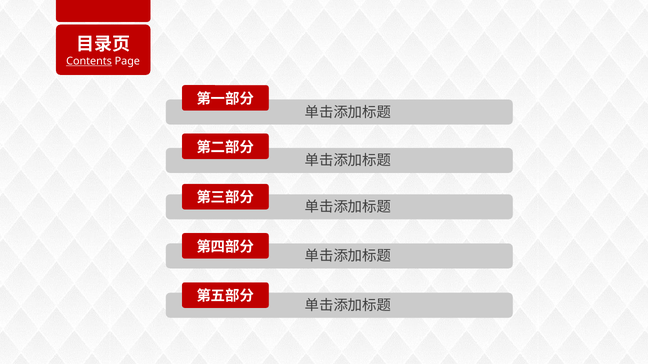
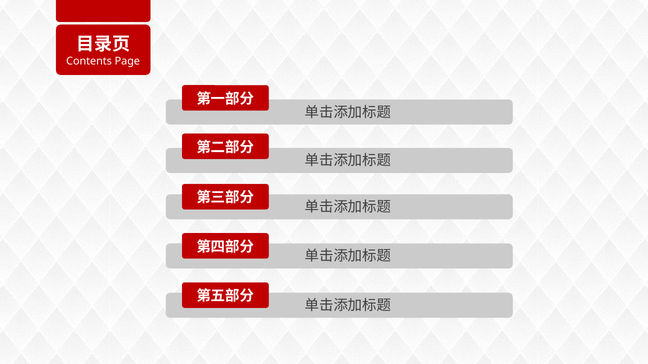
Contents underline: present -> none (89, 61)
